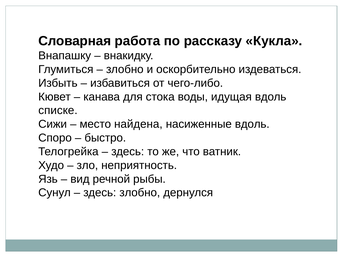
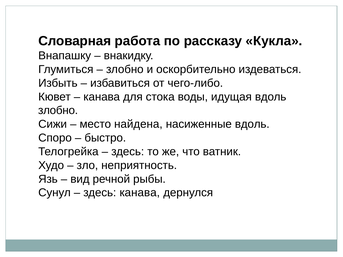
списке: списке -> злобно (58, 111)
здесь злобно: злобно -> канава (140, 193)
